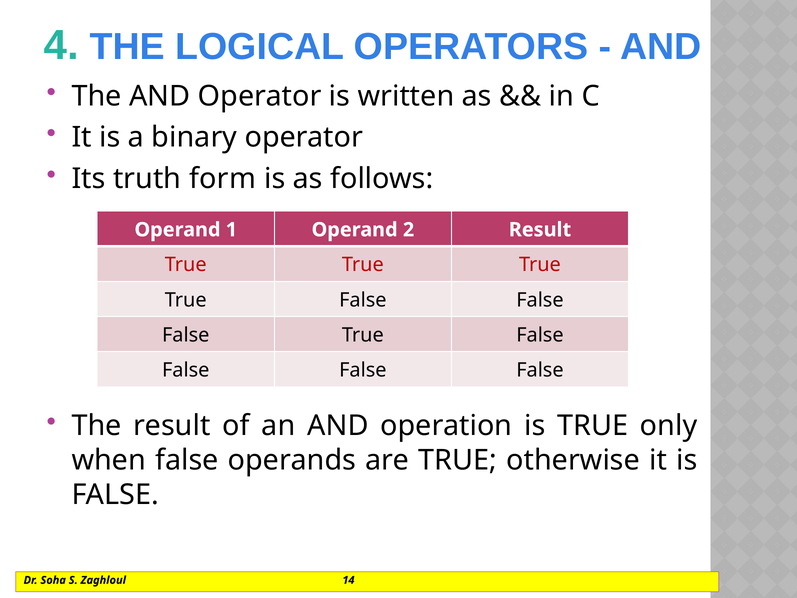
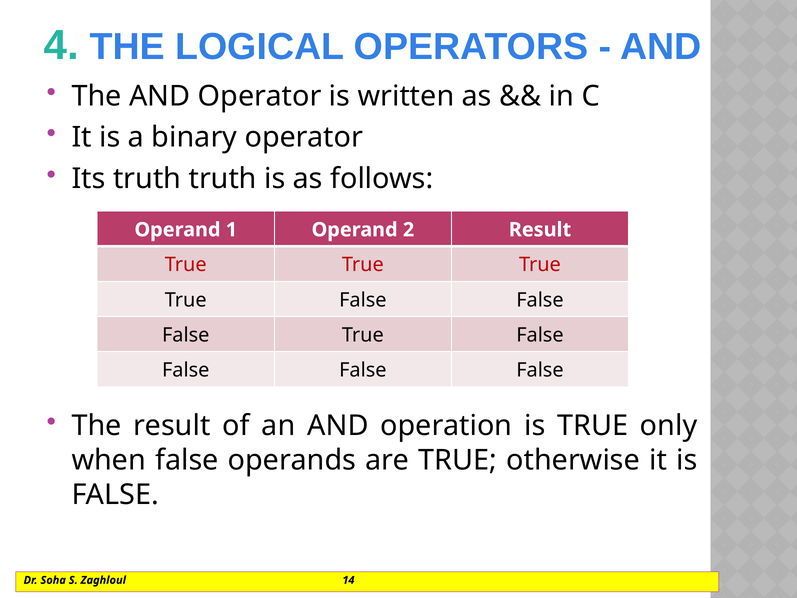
truth form: form -> truth (223, 178)
